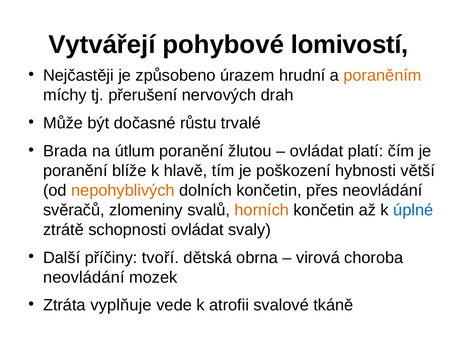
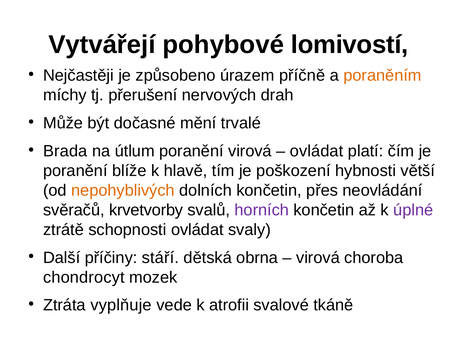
hrudní: hrudní -> příčně (302, 76)
růstu: růstu -> mění (198, 123)
poranění žlutou: žlutou -> virová (250, 151)
zlomeniny: zlomeniny -> krvetvorby (146, 210)
horních colour: orange -> purple (262, 210)
úplné colour: blue -> purple (413, 210)
tvoří: tvoří -> stáří (160, 258)
neovládání: neovládání -> chondrocyt (84, 277)
